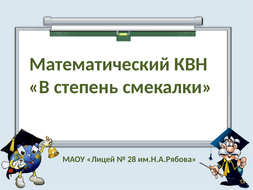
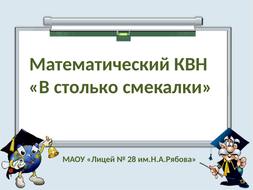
степень: степень -> столько (86, 87)
